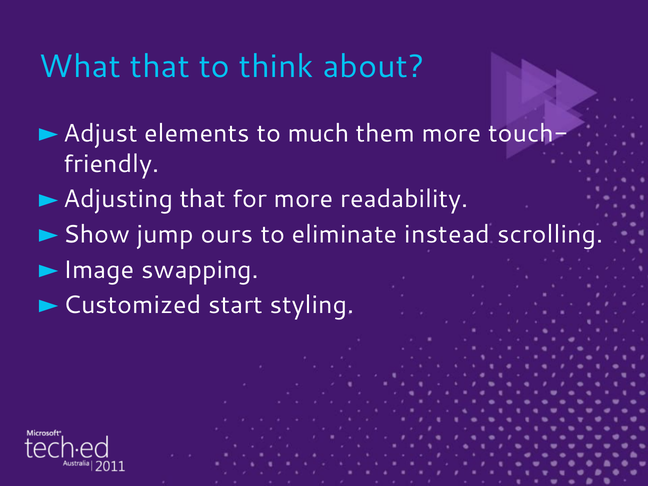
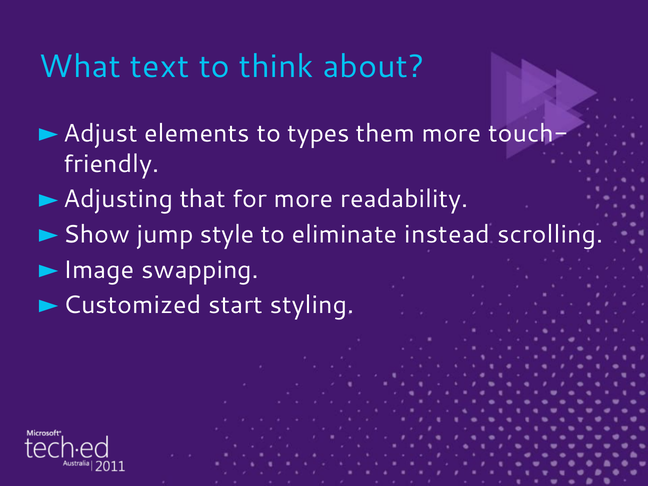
What that: that -> text (160, 66)
much: much -> types (319, 134)
ours: ours -> style (227, 234)
